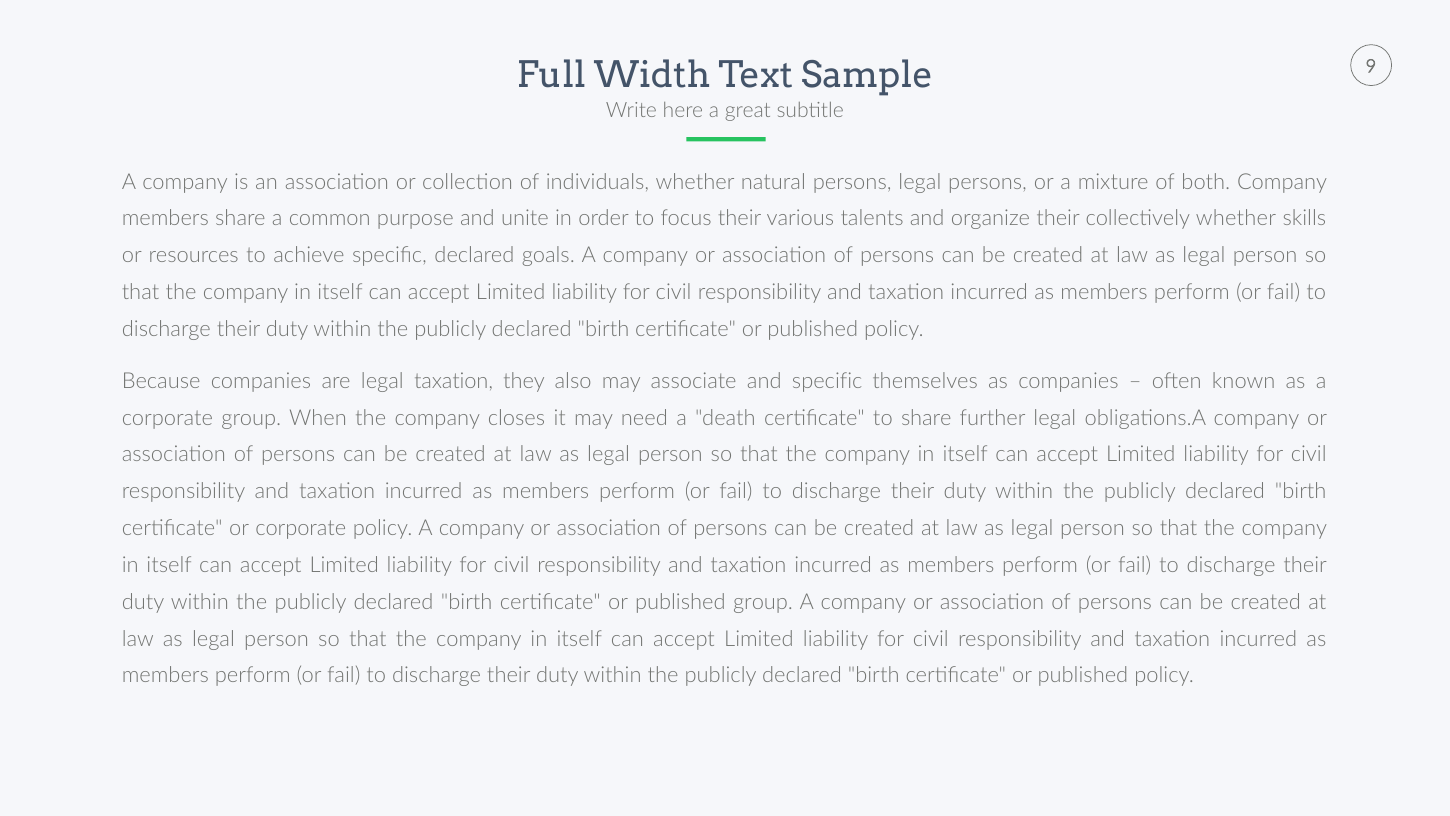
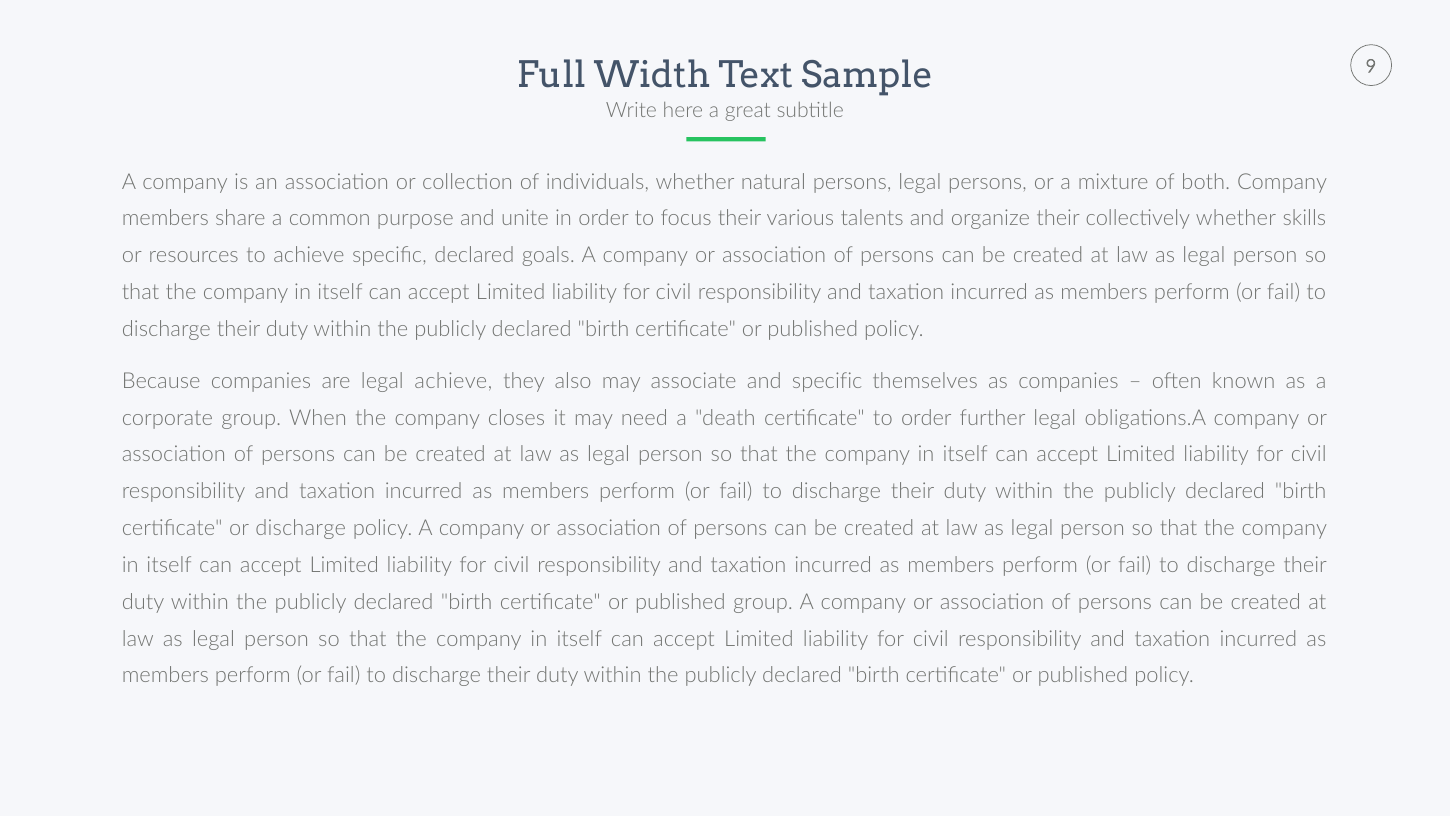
legal taxation: taxation -> achieve (453, 381)
to share: share -> order (926, 418)
or corporate: corporate -> discharge (301, 528)
